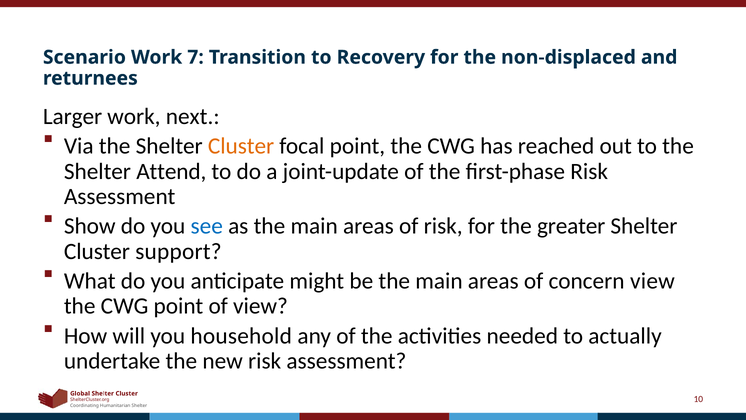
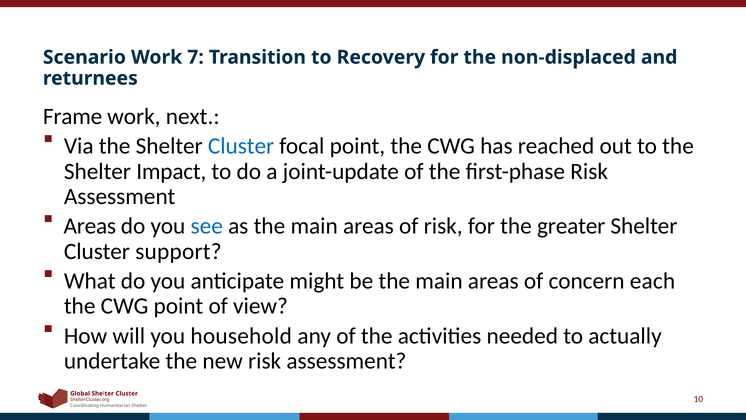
Larger: Larger -> Frame (73, 116)
Cluster colour: orange -> blue (241, 146)
Attend: Attend -> Impact (171, 171)
Show: Show -> Areas (90, 226)
concern view: view -> each (652, 281)
